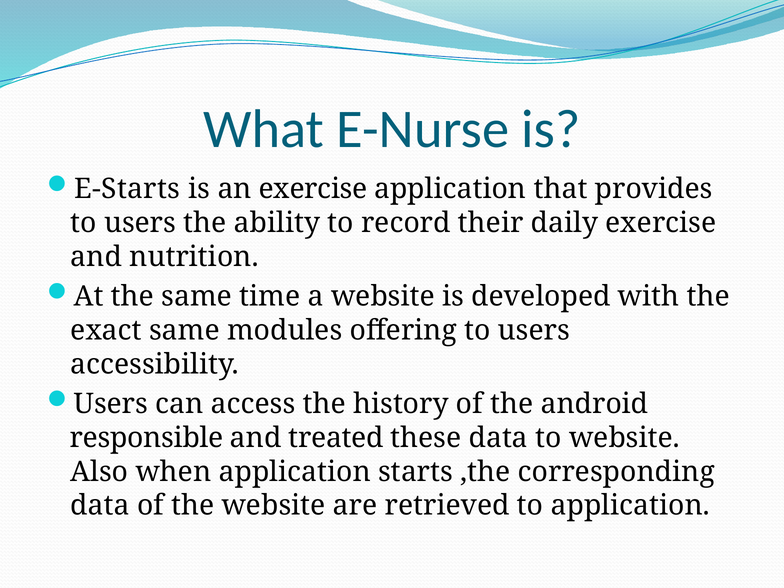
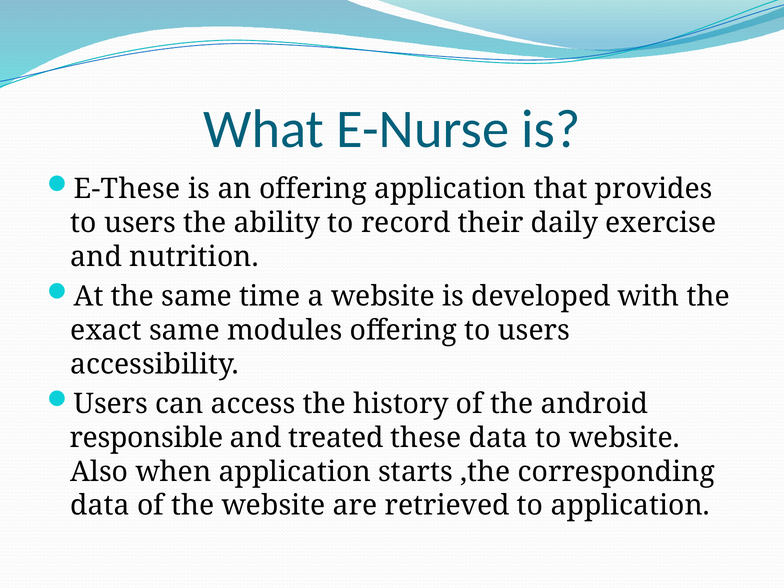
E-Starts: E-Starts -> E-These (127, 189)
an exercise: exercise -> offering (313, 189)
